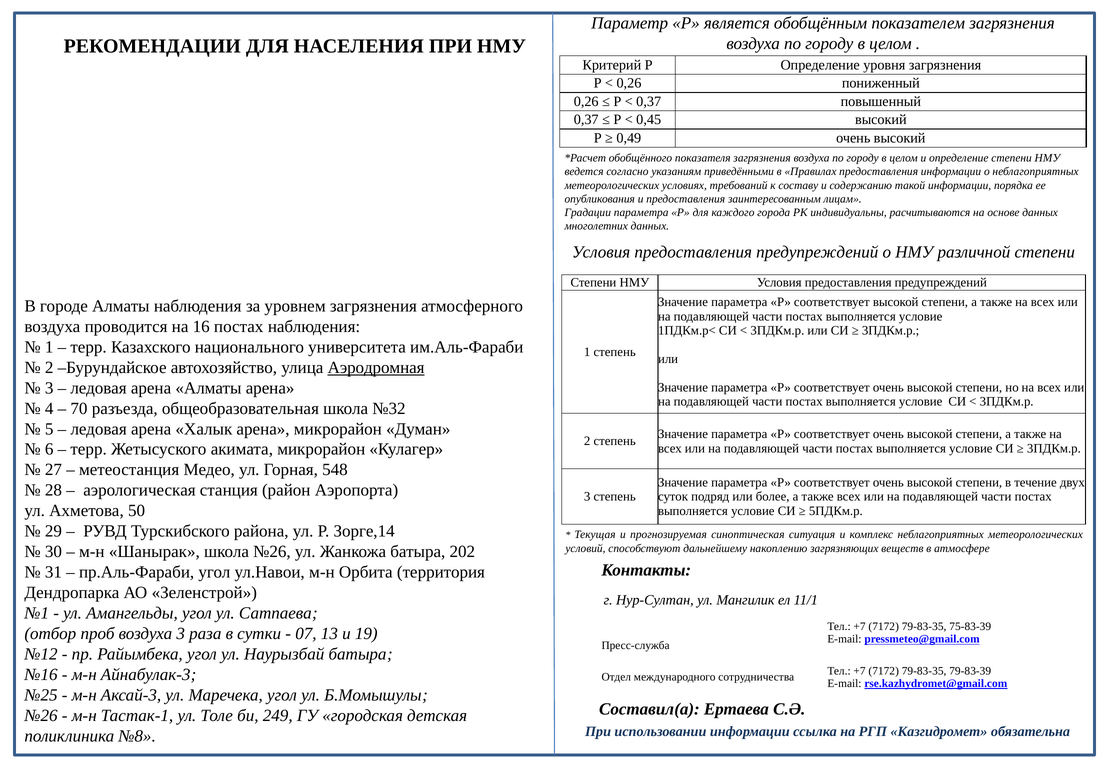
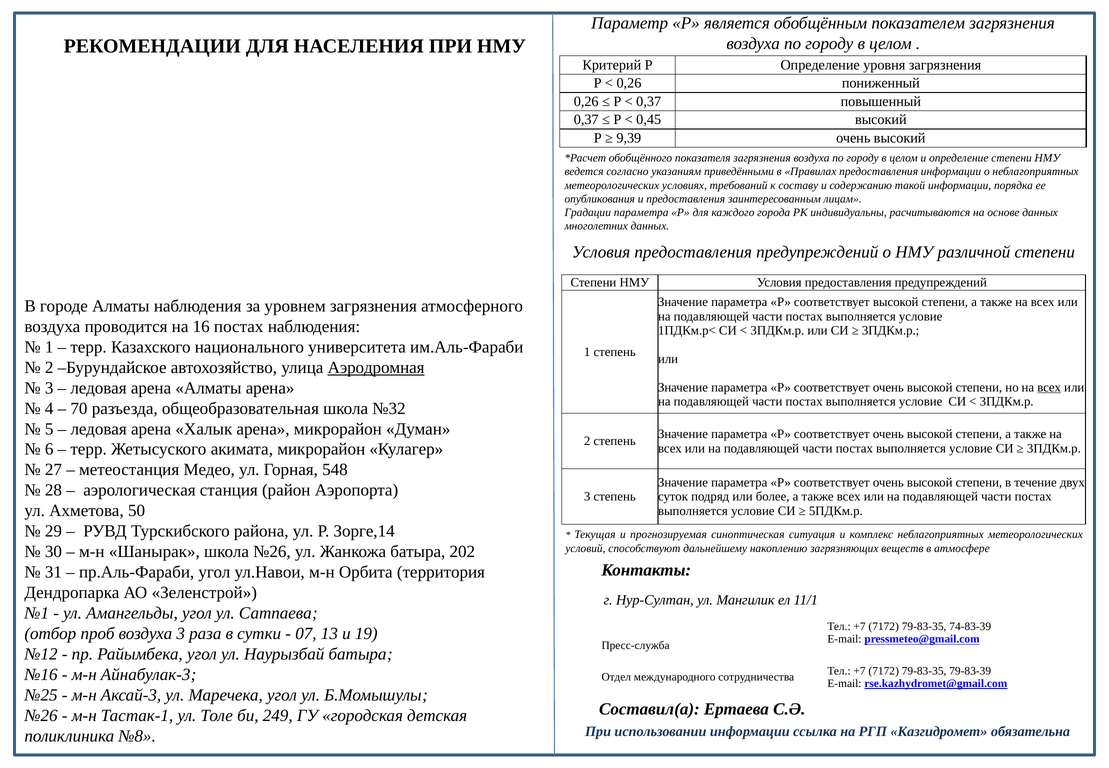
0,49: 0,49 -> 9,39 (629, 138)
всех underline: none -> present (1049, 387)
75-83-39: 75-83-39 -> 74-83-39 (970, 626)
